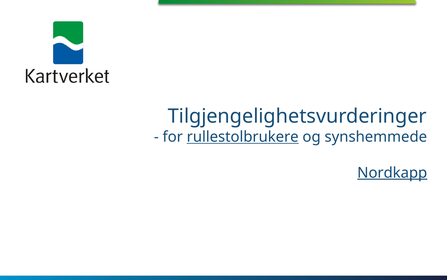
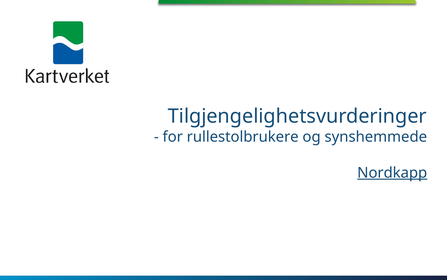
rullestolbrukere underline: present -> none (243, 137)
